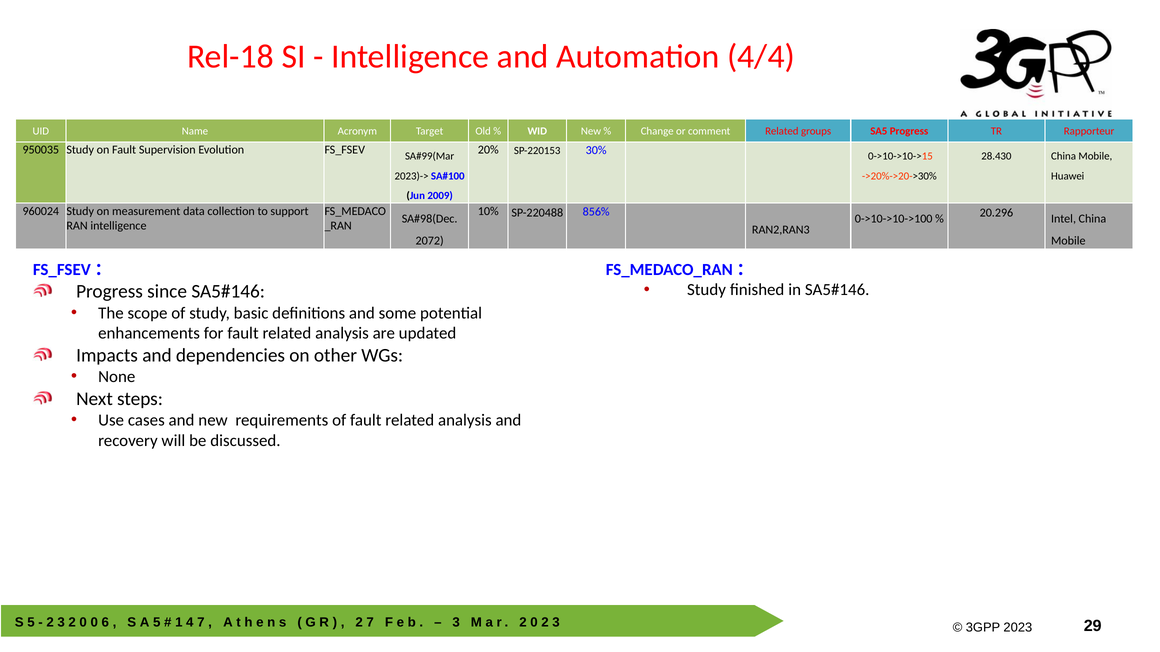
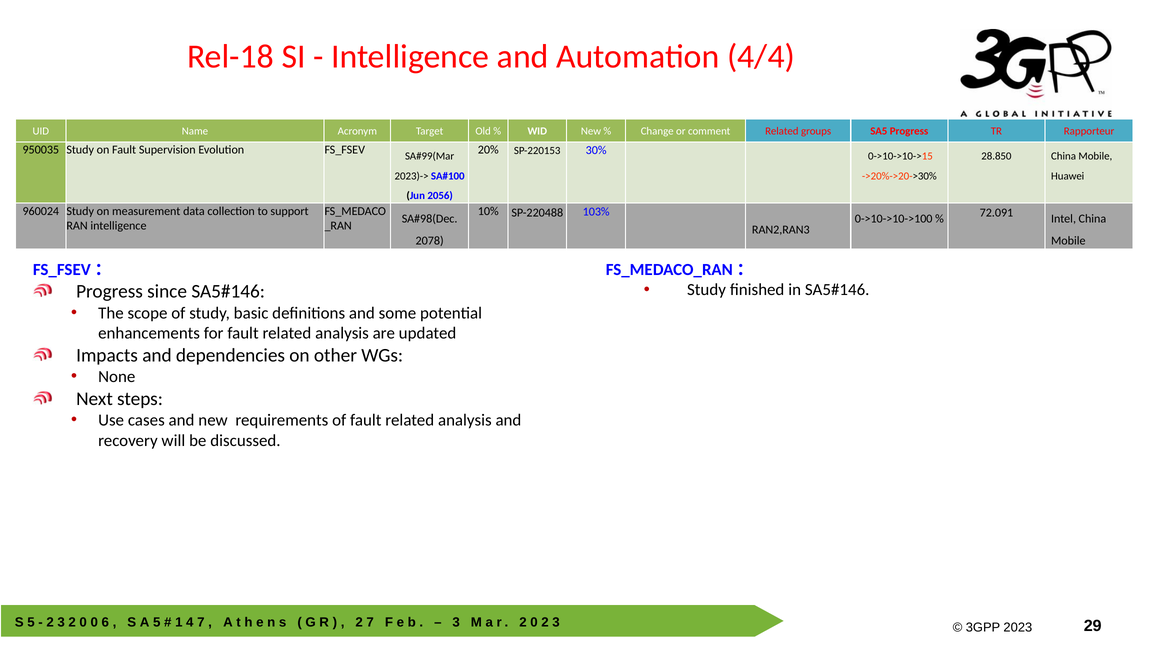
28.430: 28.430 -> 28.850 (996, 156)
2009: 2009 -> 2056 (440, 196)
856%: 856% -> 103% (596, 212)
20.296: 20.296 -> 72.091 (996, 213)
2072: 2072 -> 2078 (430, 241)
